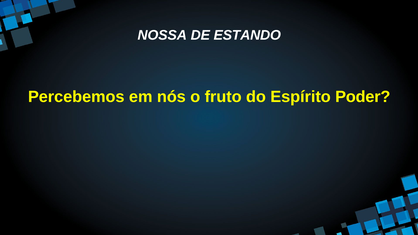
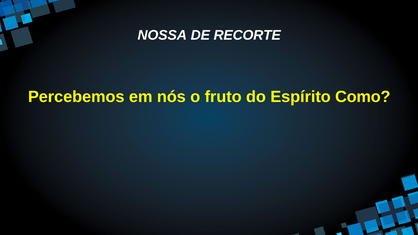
ESTANDO: ESTANDO -> RECORTE (247, 35)
Poder: Poder -> Como (363, 97)
